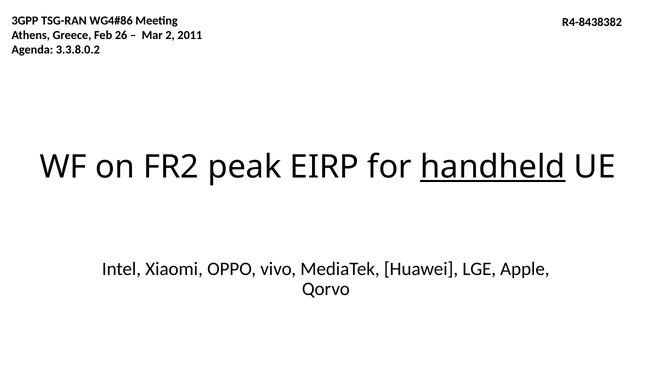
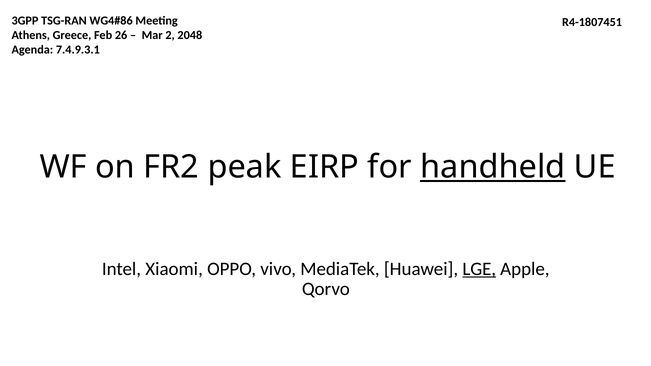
R4-8438382: R4-8438382 -> R4-1807451 (592, 22)
2011: 2011 -> 2048 (190, 35)
3.3.8.0.2: 3.3.8.0.2 -> 7.4.9.3.1 (78, 50)
LGE underline: none -> present (479, 269)
